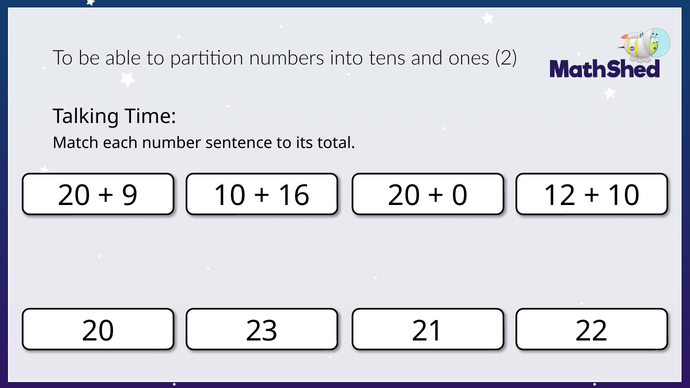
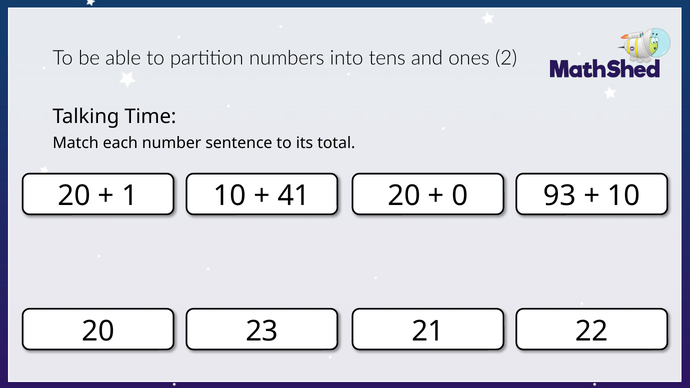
9: 9 -> 1 (130, 196)
16: 16 -> 41 (294, 196)
12: 12 -> 93 (560, 196)
